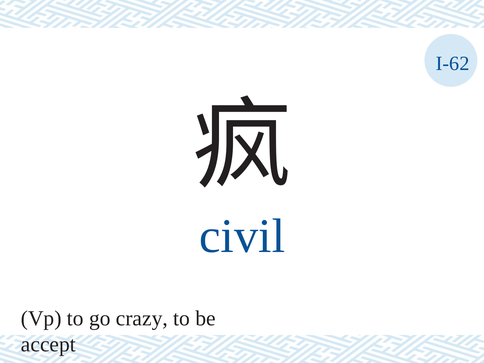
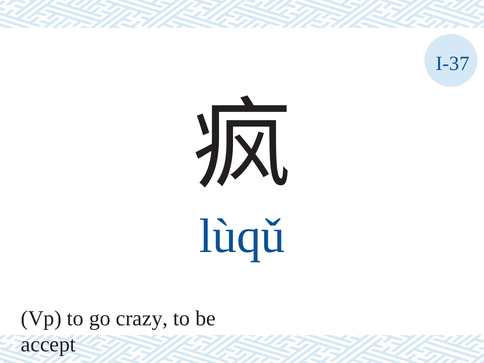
I-62: I-62 -> I-37 (453, 63)
civil: civil -> lùqǔ (242, 236)
